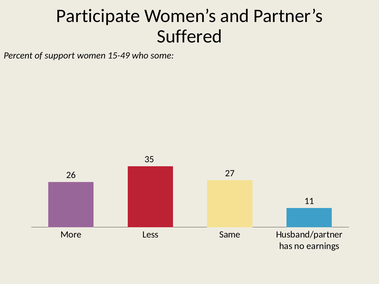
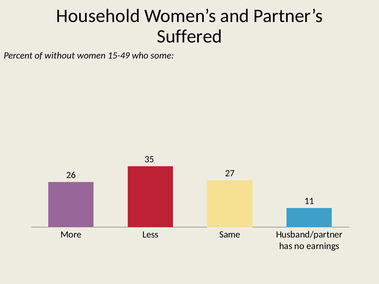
Participate: Participate -> Household (98, 16)
support: support -> without (60, 56)
